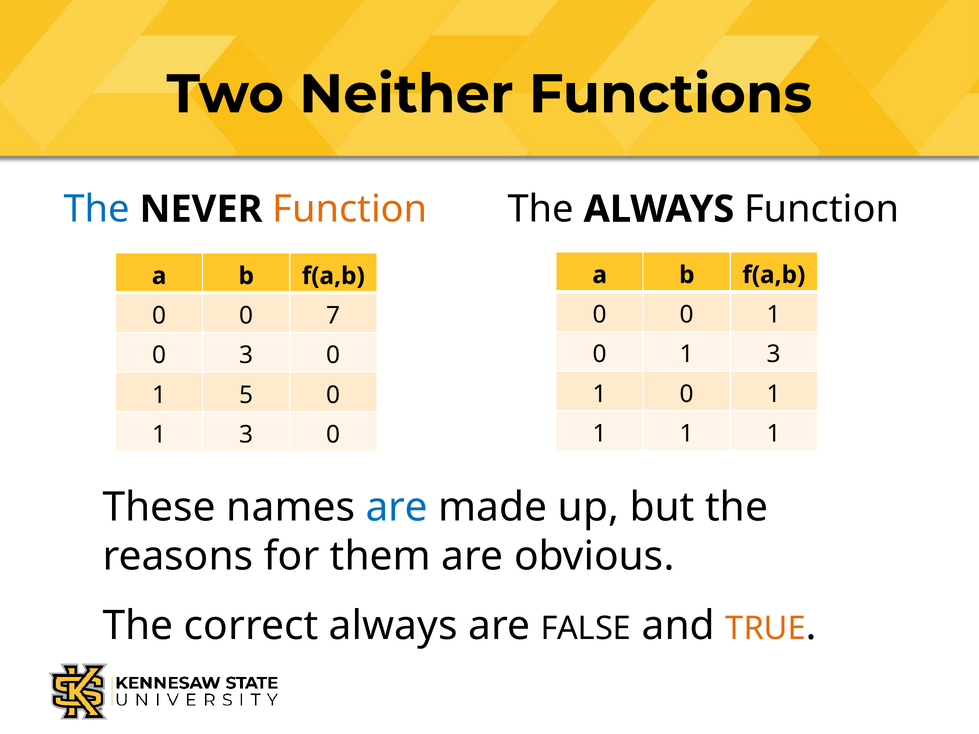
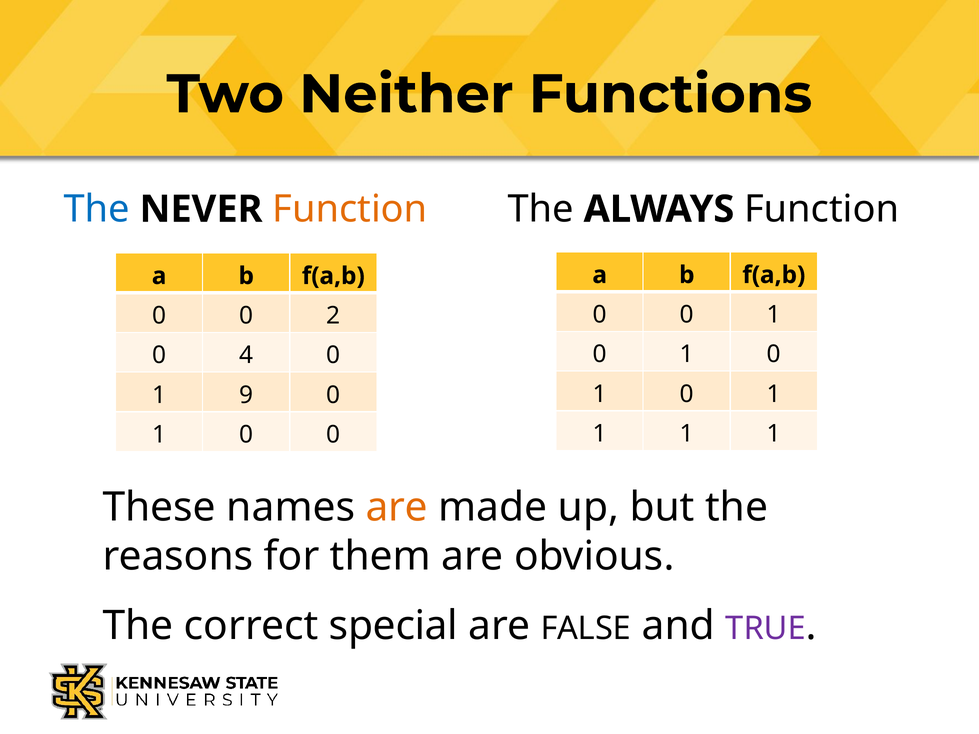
7: 7 -> 2 (333, 316)
3: 3 -> 0 (774, 354)
0 3: 3 -> 4 (246, 355)
5: 5 -> 9 (246, 395)
3: 3 -> 0 (246, 435)
are colour: blue -> orange (397, 508)
correct always: always -> special (393, 626)
TRUE colour: orange -> purple (766, 629)
